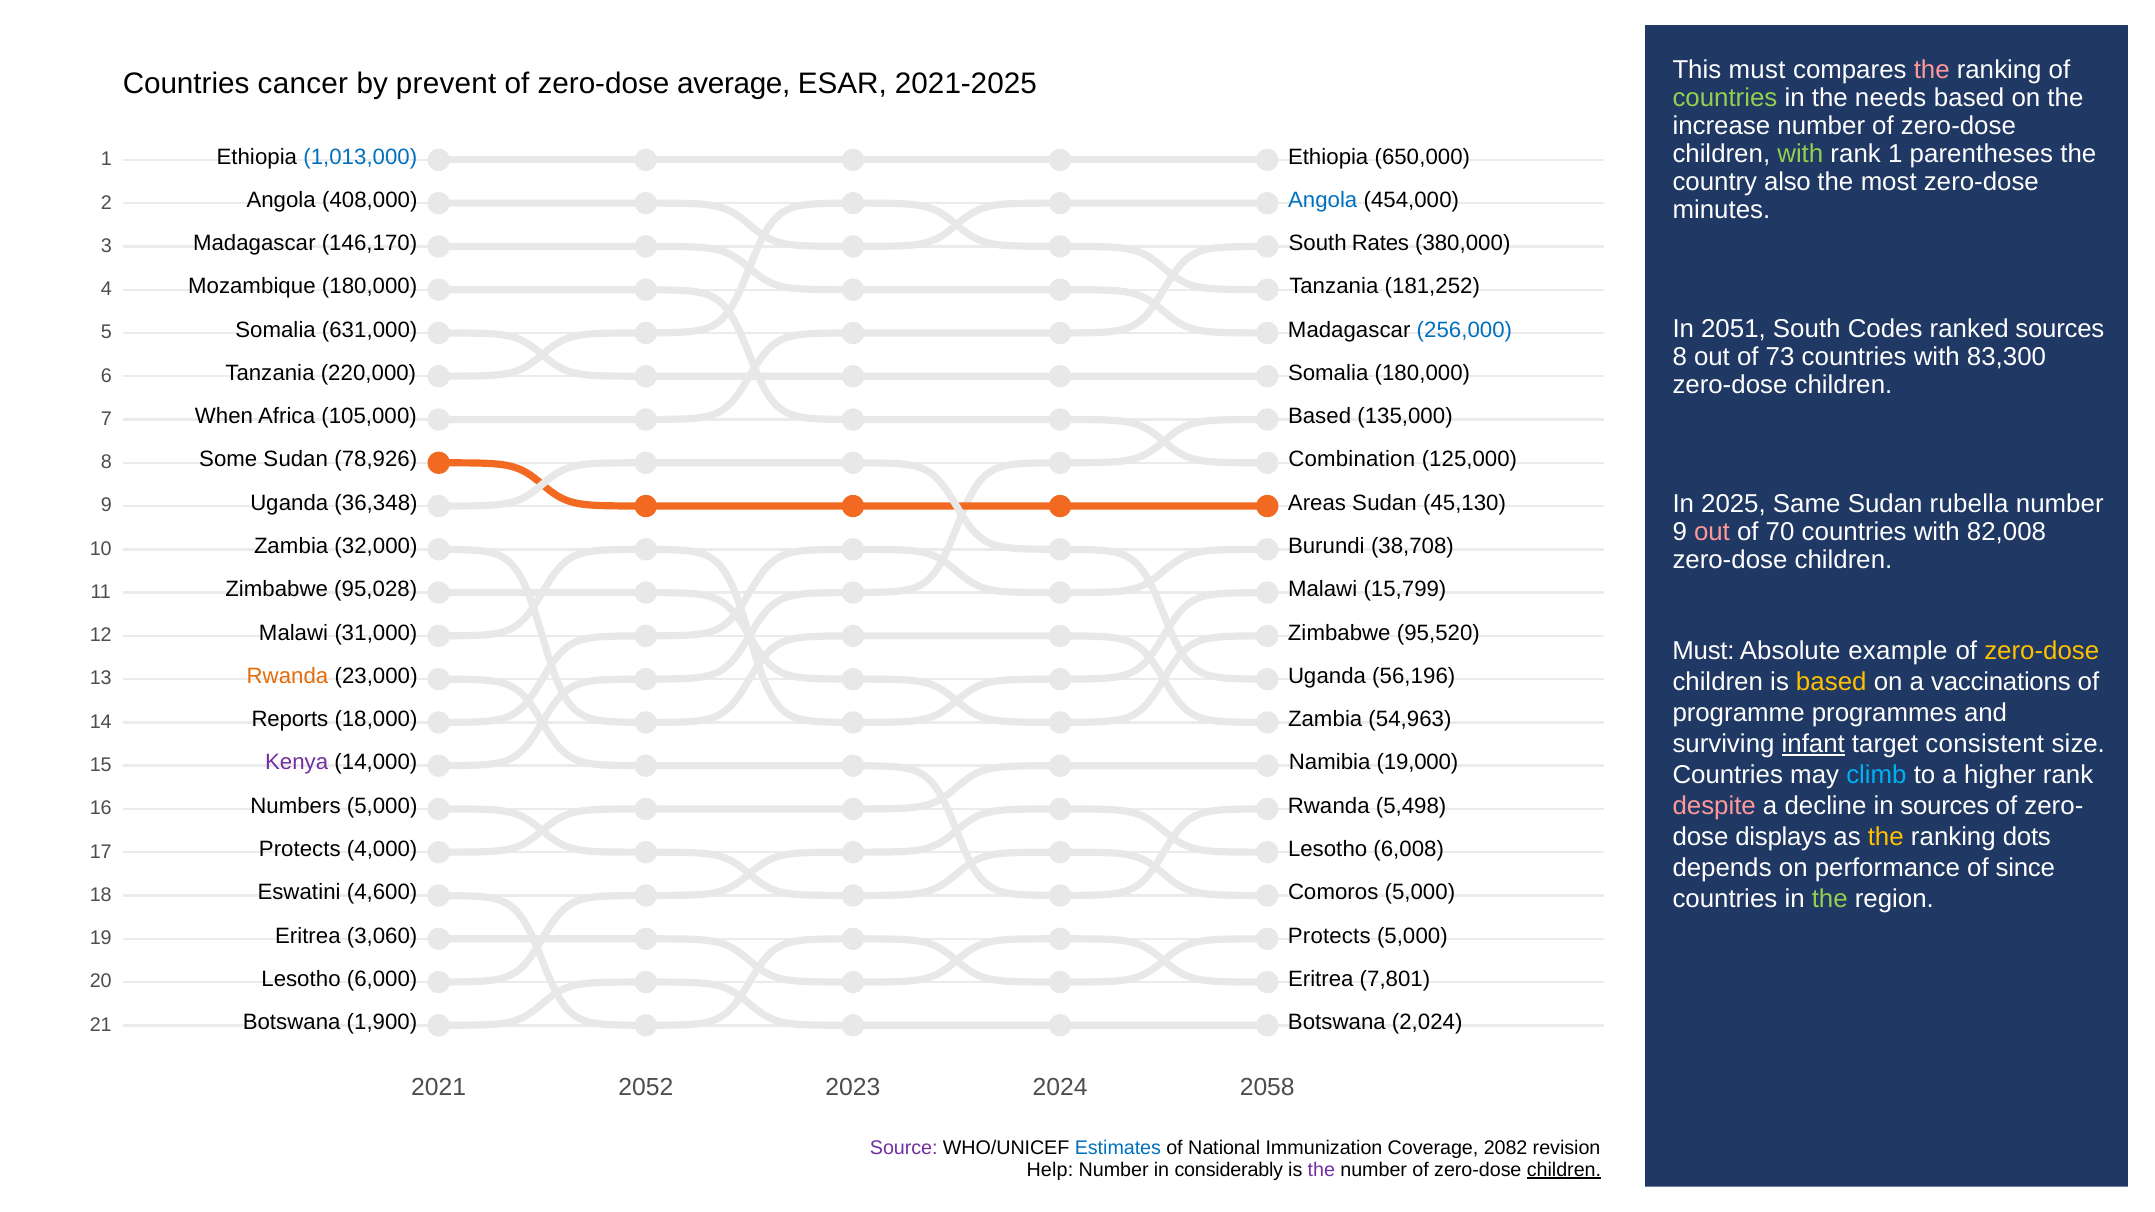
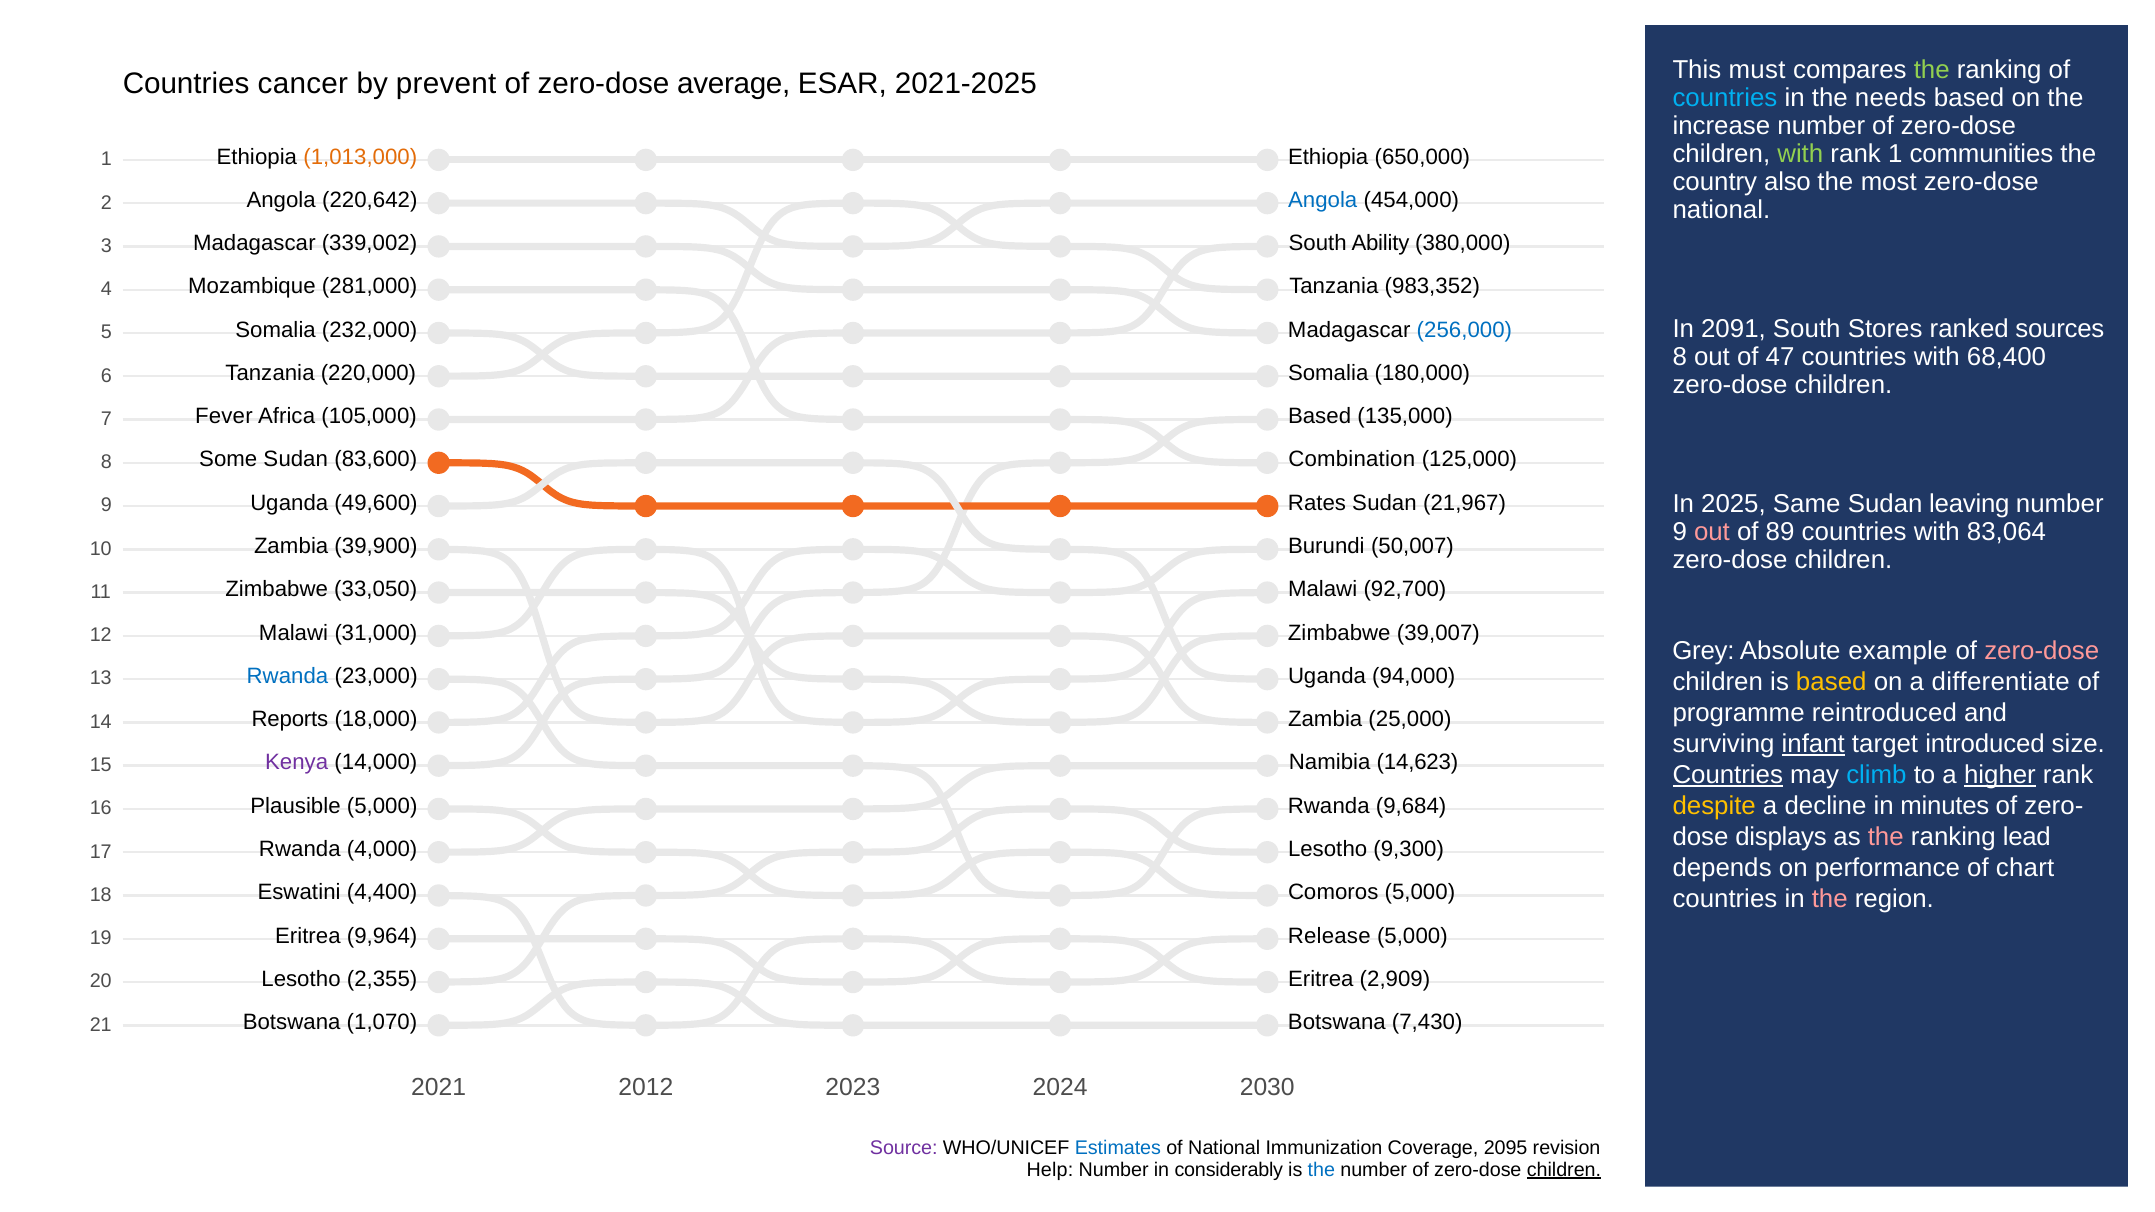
the colour: pink -> light green (1932, 70)
countries colour: light green -> light blue (1725, 98)
parentheses: parentheses -> communities (1981, 154)
1,013,000 colour: blue -> orange (360, 157)
408,000: 408,000 -> 220,642 (370, 200)
minutes: minutes -> national (1721, 210)
146,170: 146,170 -> 339,002 (370, 243)
Rates: Rates -> Ability (1380, 243)
Mozambique 180,000: 180,000 -> 281,000 (370, 287)
181,252: 181,252 -> 983,352 (1432, 287)
2051: 2051 -> 2091 (1733, 329)
Codes: Codes -> Stores (1885, 329)
631,000: 631,000 -> 232,000 (370, 330)
73: 73 -> 47 (1780, 357)
83,300: 83,300 -> 68,400 (2006, 357)
When: When -> Fever (224, 416)
78,926: 78,926 -> 83,600 (376, 460)
rubella: rubella -> leaving (1969, 504)
36,348: 36,348 -> 49,600 (376, 503)
Areas: Areas -> Rates (1317, 503)
45,130: 45,130 -> 21,967 (1465, 503)
70: 70 -> 89 (1780, 532)
82,008: 82,008 -> 83,064 (2006, 532)
32,000: 32,000 -> 39,900 (376, 546)
38,708: 38,708 -> 50,007 (1412, 546)
95,028: 95,028 -> 33,050 (376, 590)
15,799: 15,799 -> 92,700 (1405, 590)
95,520: 95,520 -> 39,007 (1438, 633)
Must: Must -> Grey (1703, 651)
zero-dose colour: yellow -> pink (2042, 651)
Rwanda colour: orange -> blue (287, 676)
56,196: 56,196 -> 94,000 (1414, 676)
vaccinations: vaccinations -> differentiate (2001, 682)
programmes: programmes -> reintroduced (1884, 713)
54,963: 54,963 -> 25,000 (1410, 719)
consistent: consistent -> introduced (1985, 744)
19,000: 19,000 -> 14,623 (1417, 763)
Countries underline: none -> present (1728, 775)
higher underline: none -> present (2000, 775)
despite colour: pink -> yellow (1714, 806)
in sources: sources -> minutes (1945, 806)
Numbers: Numbers -> Plausible (296, 806)
5,498: 5,498 -> 9,684 (1411, 806)
the colour: yellow -> pink (1886, 837)
dots: dots -> lead (2027, 837)
Protects: Protects -> Rwanda (300, 849)
6,008: 6,008 -> 9,300 (1409, 849)
since: since -> chart (2025, 868)
4,600: 4,600 -> 4,400 (382, 893)
the colour: light green -> pink (1830, 899)
3,060: 3,060 -> 9,964 (382, 936)
Protects: Protects -> Release (1329, 936)
6,000: 6,000 -> 2,355 (382, 979)
7,801: 7,801 -> 2,909 (1395, 979)
1,900: 1,900 -> 1,070 (382, 1022)
2,024: 2,024 -> 7,430 (1427, 1022)
2052: 2052 -> 2012 (646, 1088)
2058: 2058 -> 2030 (1267, 1088)
2082: 2082 -> 2095 (1506, 1148)
the colour: purple -> blue (1321, 1170)
